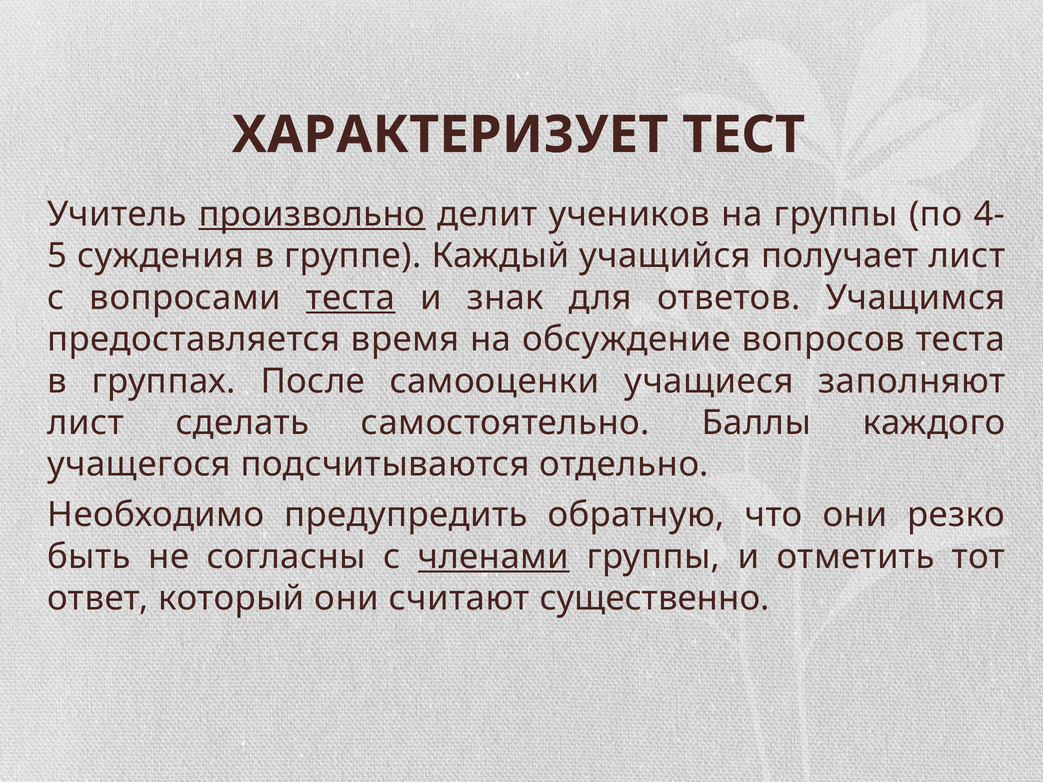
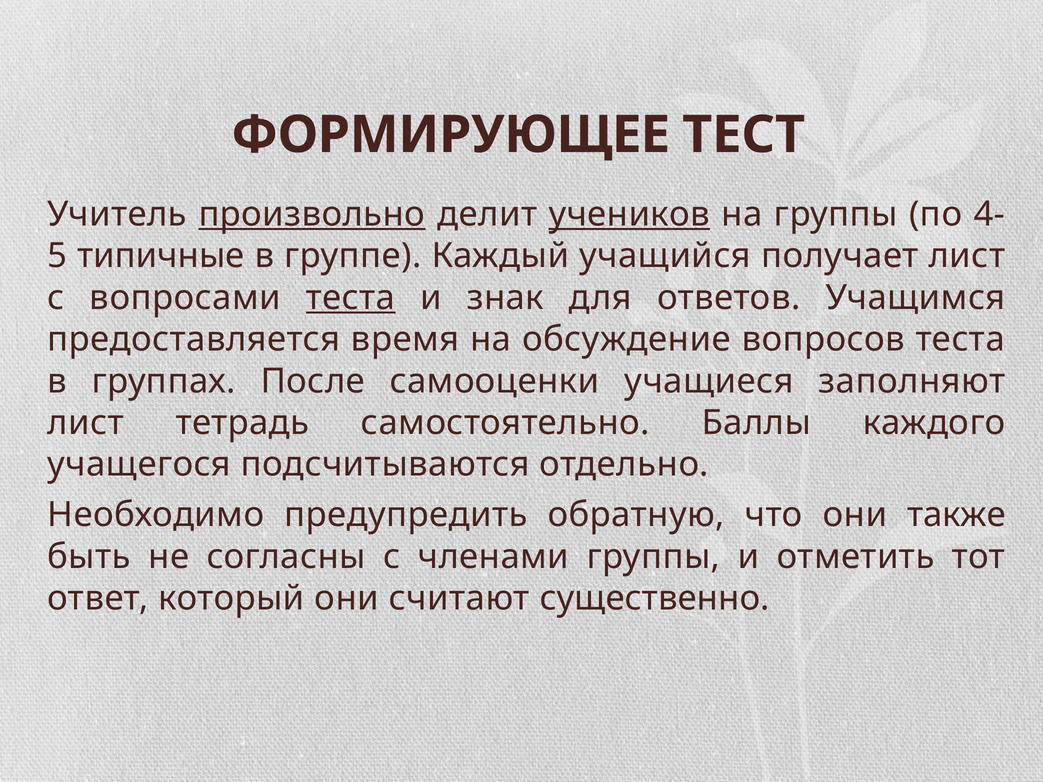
ХАРАКТЕРИЗУЕТ: ХАРАКТЕРИЗУЕТ -> ФОРМИРУЮЩЕЕ (451, 135)
учеников underline: none -> present (629, 214)
суждения: суждения -> типичные (161, 256)
сделать: сделать -> тетрадь (242, 423)
резко: резко -> также (956, 515)
членами underline: present -> none (493, 557)
